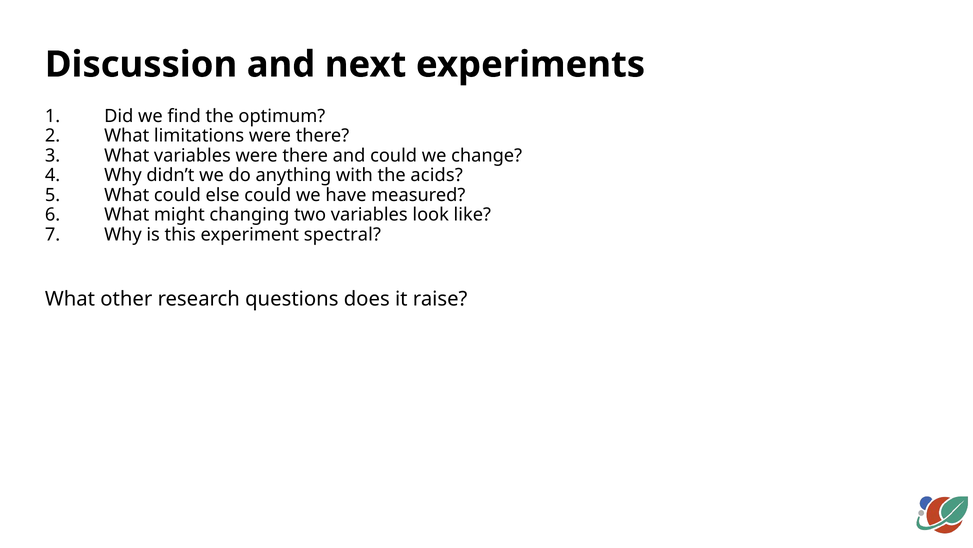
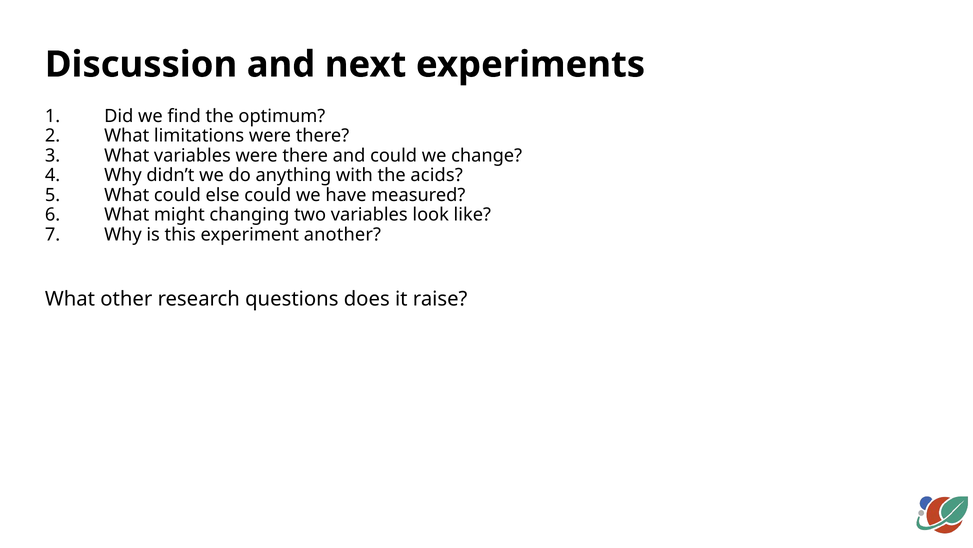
spectral: spectral -> another (342, 234)
